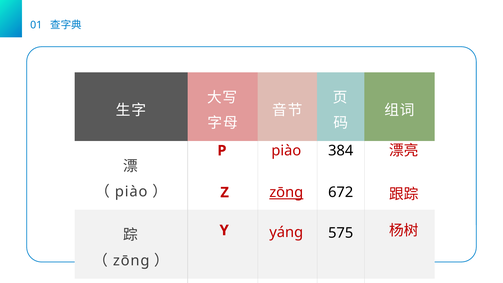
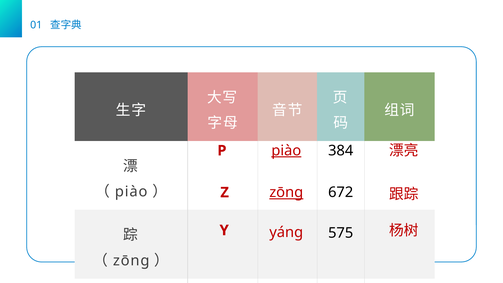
piào underline: none -> present (286, 151)
